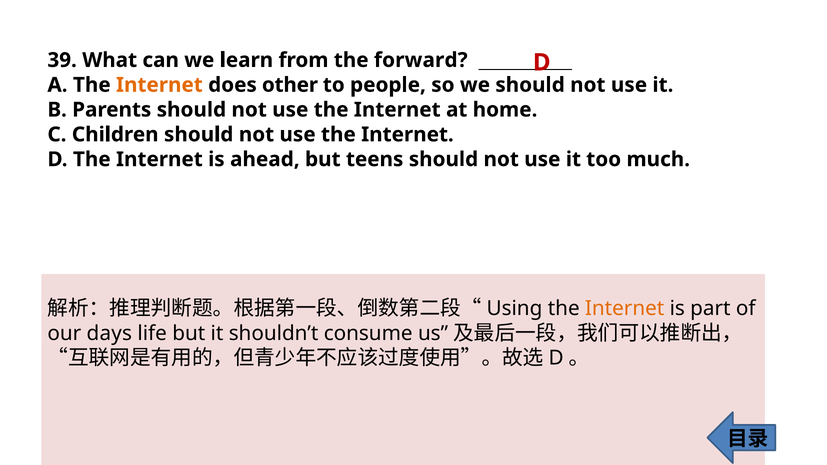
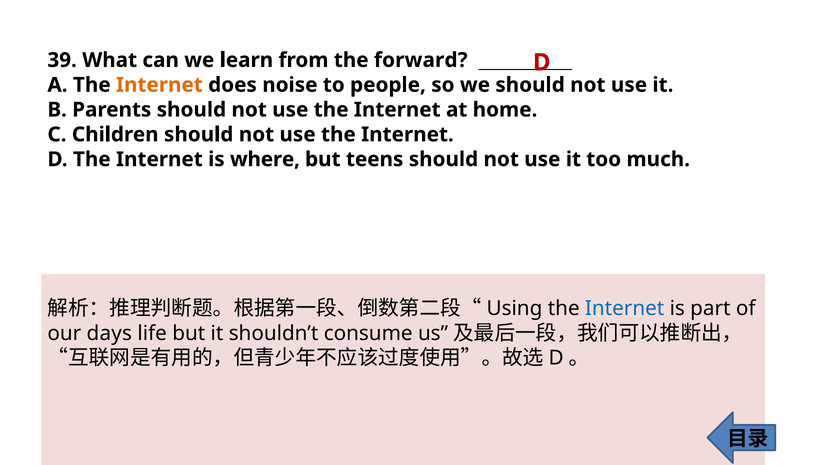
other: other -> noise (290, 85)
ahead: ahead -> where (265, 159)
Internet colour: orange -> blue (625, 309)
